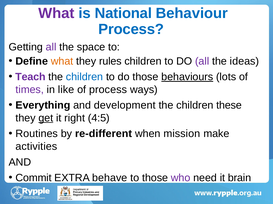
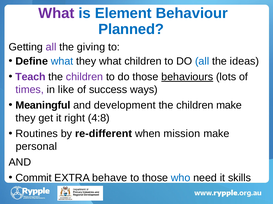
National: National -> Element (123, 13)
Process: Process -> Planned (131, 29)
space: space -> giving (91, 47)
what colour: orange -> blue (62, 61)
they rules: rules -> what (110, 61)
all colour: purple -> blue (202, 61)
children colour: blue -> purple (85, 77)
of process: process -> success (108, 90)
Everything: Everything -> Meaningful (43, 106)
children these: these -> make (229, 106)
get underline: present -> none (46, 118)
4:5: 4:5 -> 4:8 (99, 118)
activities: activities -> personal (36, 147)
who colour: purple -> blue (181, 178)
brain: brain -> skills (240, 178)
